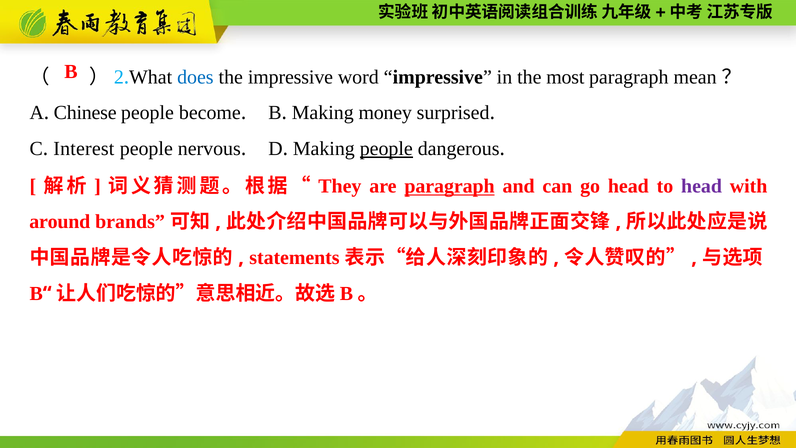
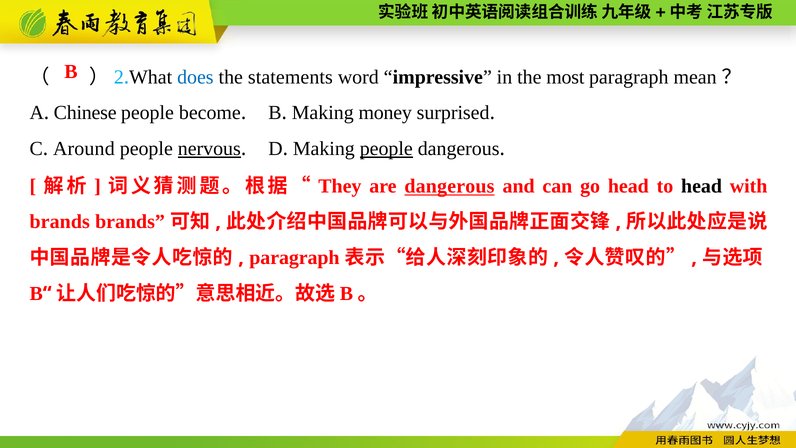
the impressive: impressive -> statements (290, 77)
Interest: Interest -> Around (84, 149)
nervous underline: none -> present (209, 149)
are paragraph: paragraph -> dangerous (449, 186)
head colour: purple -> black (702, 186)
around: around -> brands (60, 222)
statements: statements -> paragraph (294, 258)
